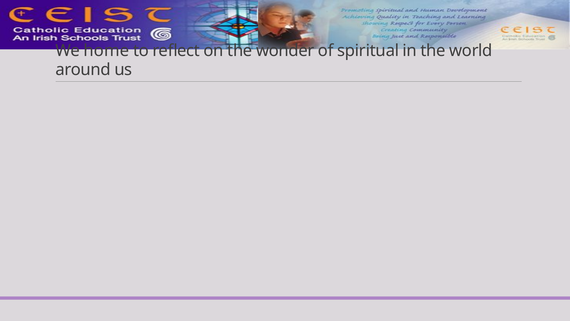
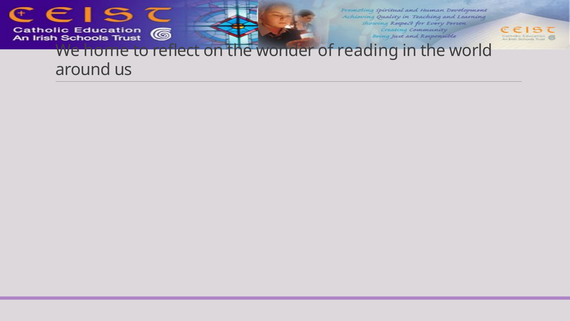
spiritual: spiritual -> reading (368, 51)
